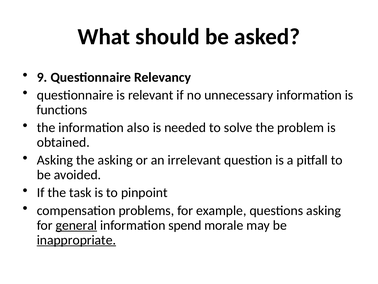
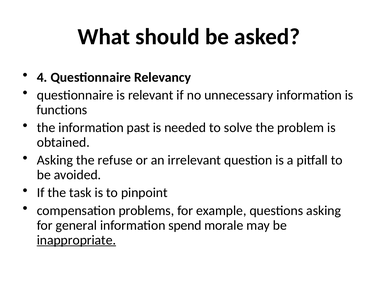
9: 9 -> 4 (42, 77)
also: also -> past (138, 127)
the asking: asking -> refuse (115, 160)
general underline: present -> none (76, 225)
